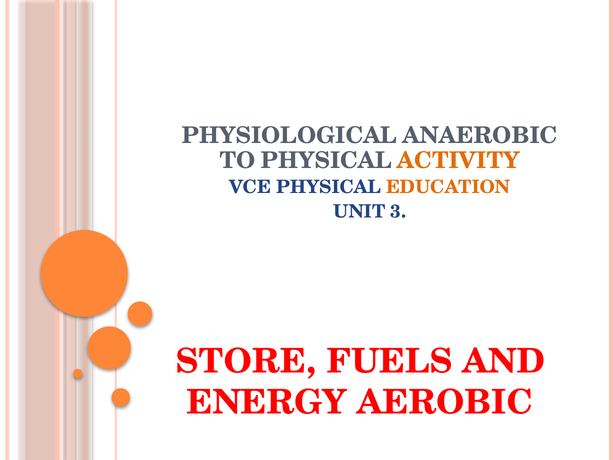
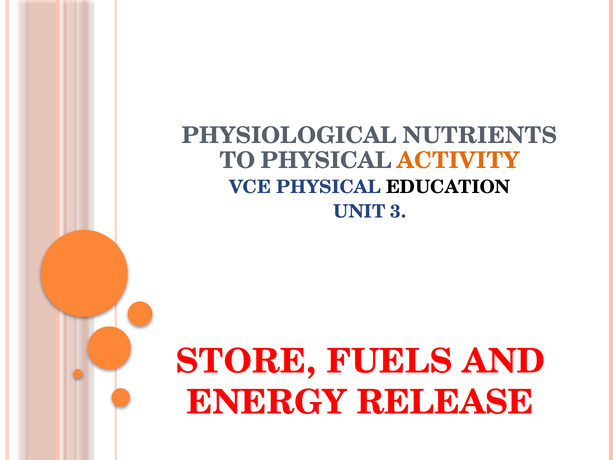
ANAEROBIC: ANAEROBIC -> NUTRIENTS (480, 136)
EDUCATION colour: orange -> black (448, 187)
AEROBIC: AEROBIC -> RELEASE (445, 402)
